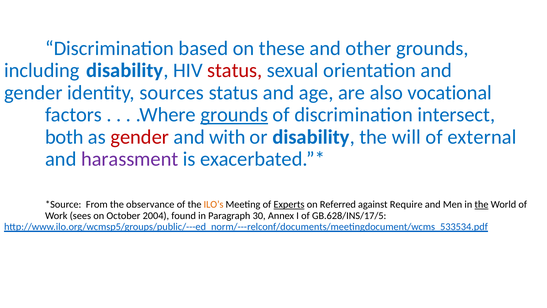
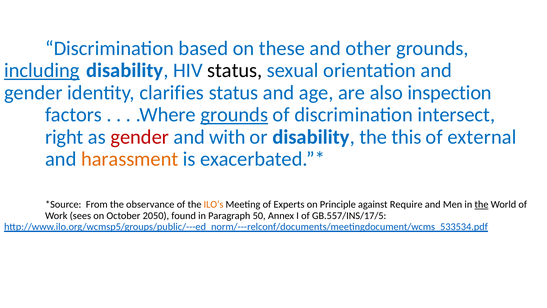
including underline: none -> present (42, 70)
status colour: red -> black (235, 70)
sources: sources -> clarifies (172, 93)
vocational: vocational -> inspection (450, 93)
both: both -> right (64, 137)
will: will -> this (407, 137)
harassment colour: purple -> orange (130, 159)
Experts underline: present -> none (289, 204)
Referred: Referred -> Principle (338, 204)
2004: 2004 -> 2050 (156, 215)
30: 30 -> 50 (259, 215)
GB.628/INS/17/5: GB.628/INS/17/5 -> GB.557/INS/17/5 (349, 215)
